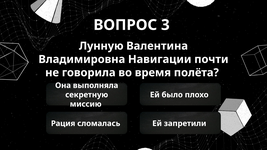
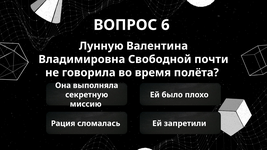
3: 3 -> 6 (165, 25)
Навигации: Навигации -> Свободной (160, 59)
